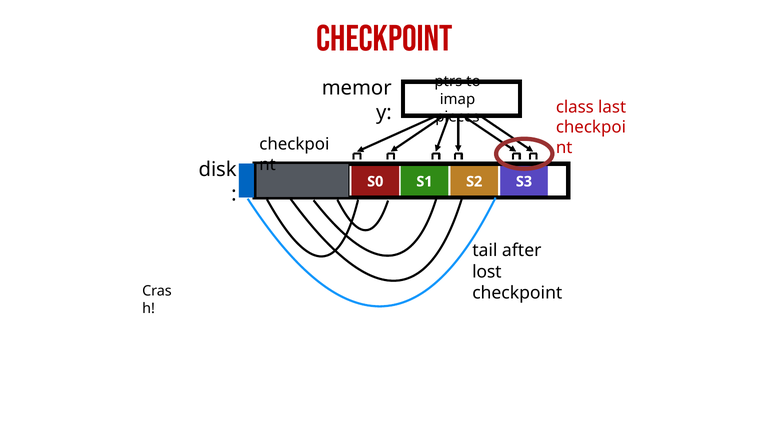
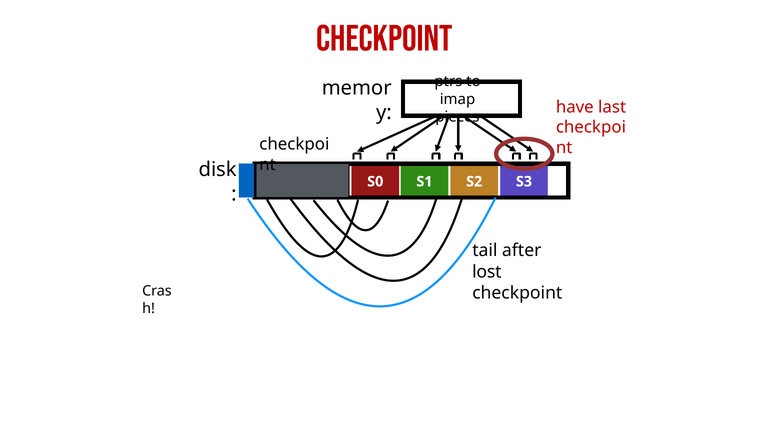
class: class -> have (575, 107)
